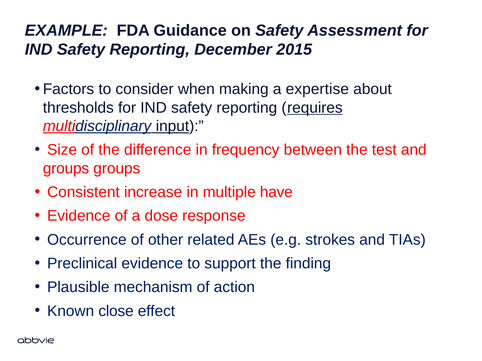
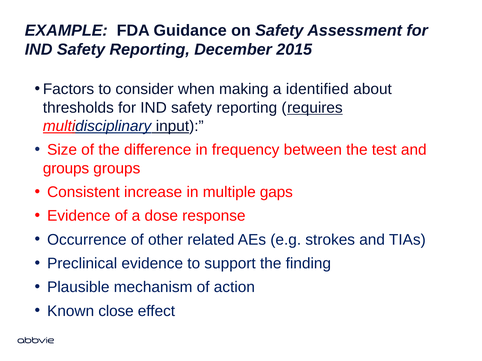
expertise: expertise -> identified (317, 89)
have: have -> gaps (276, 192)
